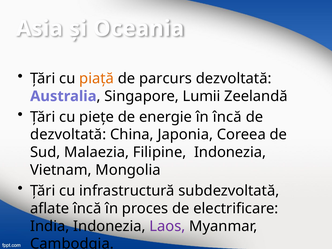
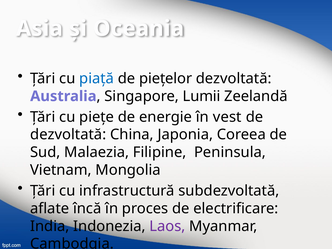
piaţă colour: orange -> blue (97, 79)
parcurs: parcurs -> pieţelor (166, 79)
în încă: încă -> vest (227, 117)
Filipine Indonezia: Indonezia -> Peninsula (230, 152)
